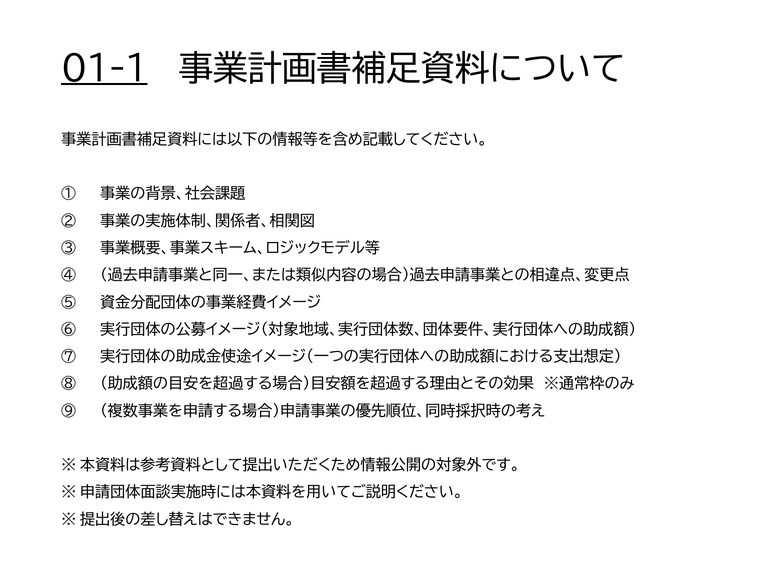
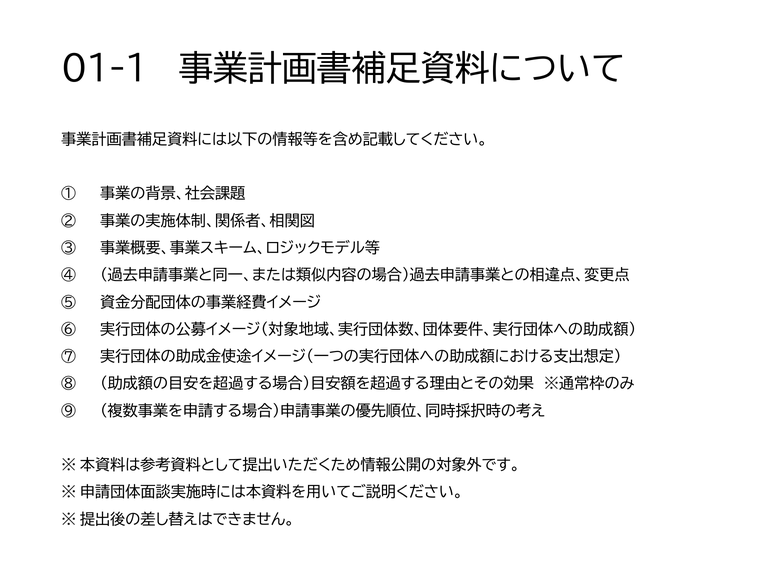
01-1 underline: present -> none (104, 69)
